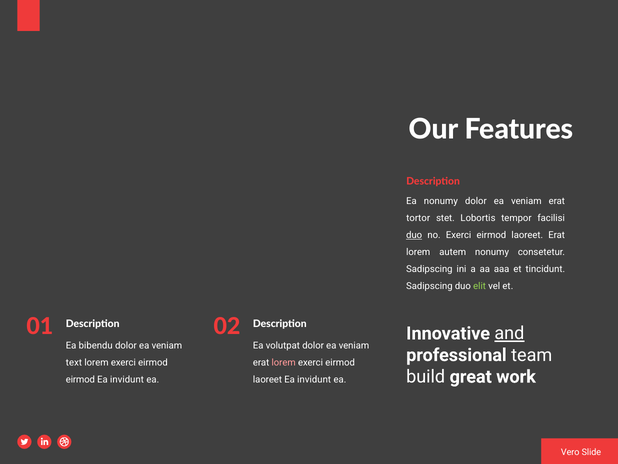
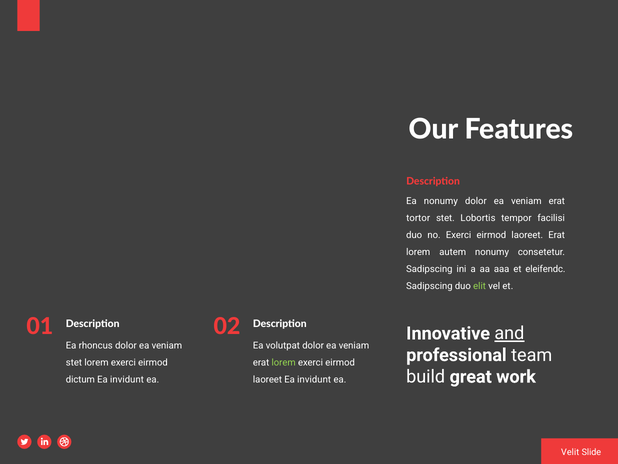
duo underline: present -> none (414, 235)
tincidunt: tincidunt -> eleifendc (545, 269)
bibendu: bibendu -> rhoncus (96, 345)
text: text -> stet (74, 362)
lorem colour: pink -> light green (284, 362)
eirmod: eirmod -> dictum (80, 379)
Vero: Vero -> Velit (570, 452)
